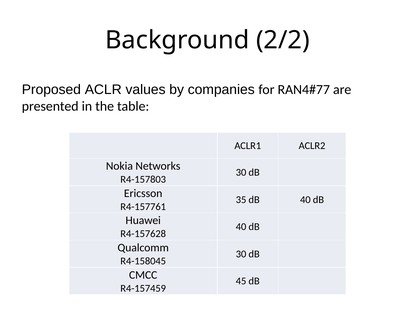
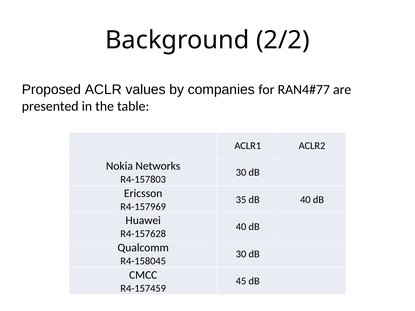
R4-157761: R4-157761 -> R4-157969 (143, 207)
